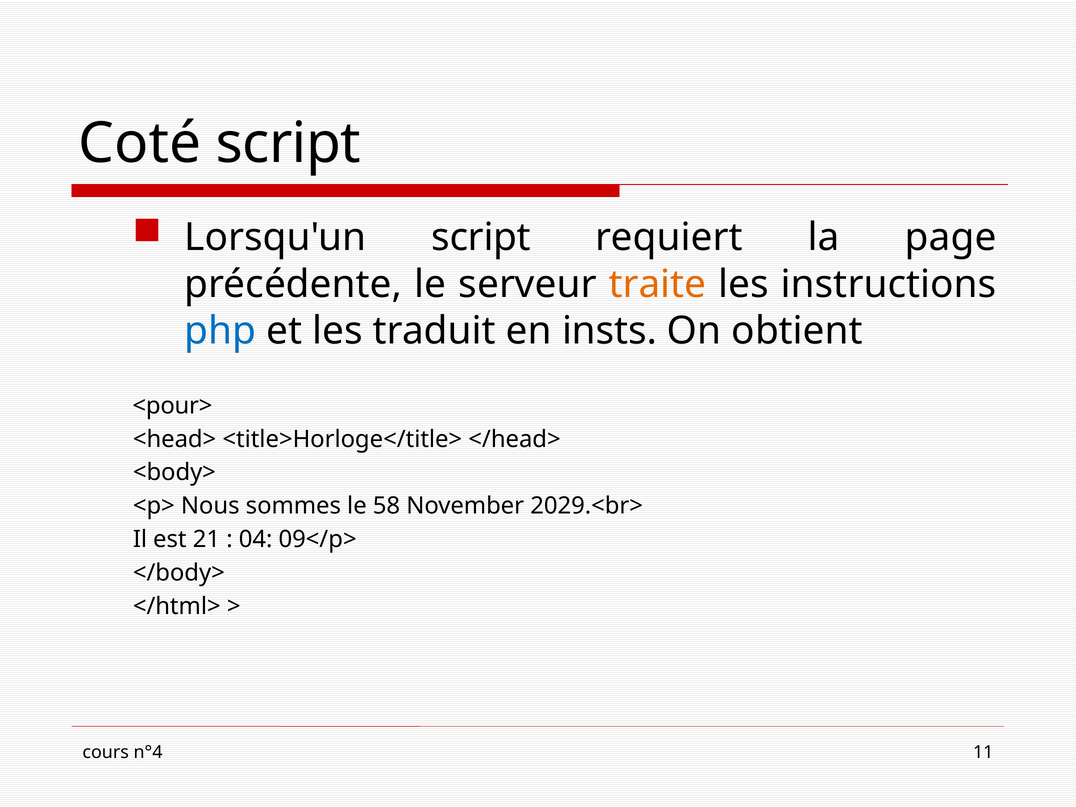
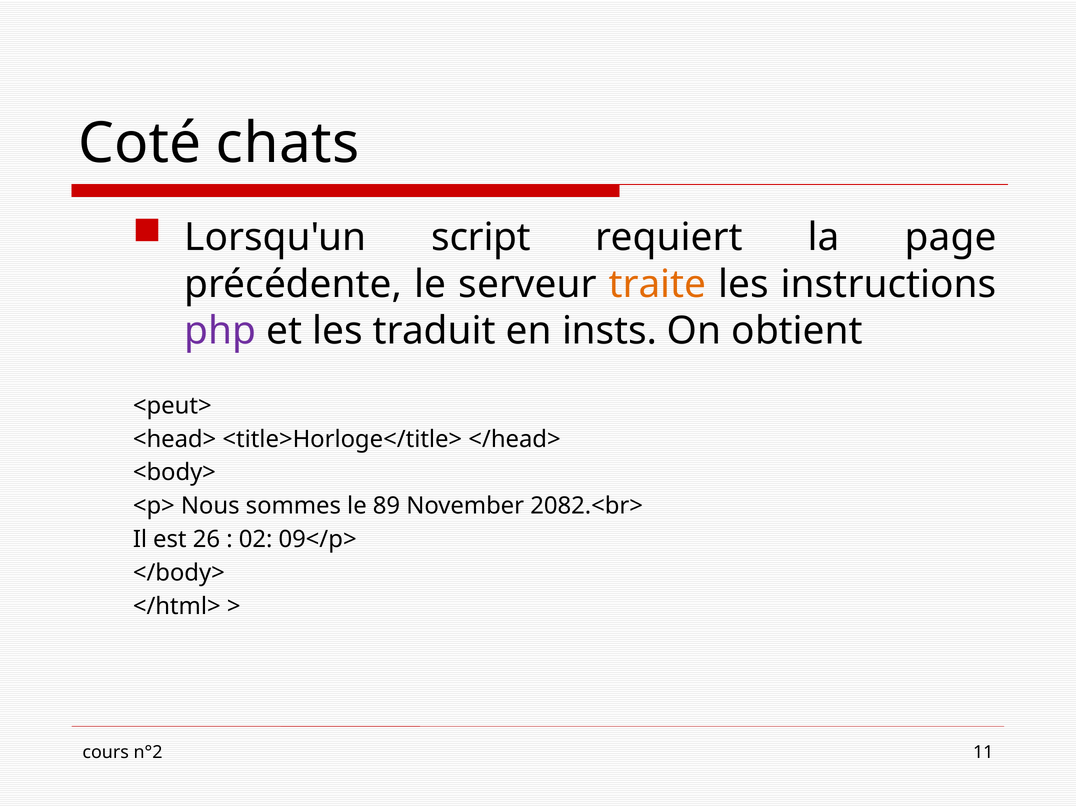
Coté script: script -> chats (288, 143)
php colour: blue -> purple (220, 331)
<pour>: <pour> -> <peut> (172, 406)
58: 58 -> 89 (386, 506)
2029.<br>: 2029.<br> -> 2082.<br> (587, 506)
21: 21 -> 26 (206, 540)
04: 04 -> 02 (256, 540)
n°4: n°4 -> n°2 (148, 752)
